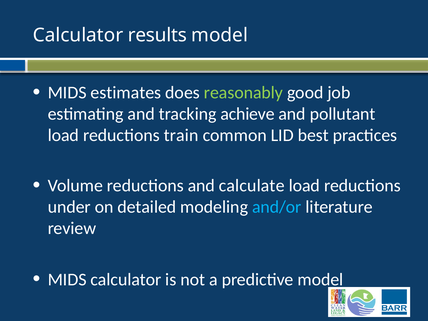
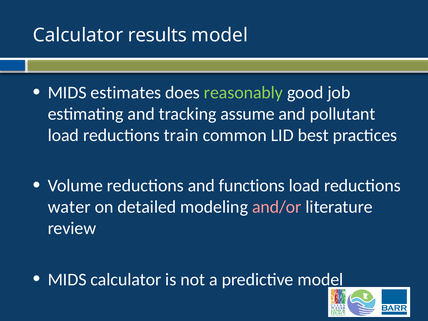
achieve: achieve -> assume (248, 114)
calculate: calculate -> functions (252, 186)
under: under -> water (69, 207)
and/or colour: light blue -> pink (277, 207)
